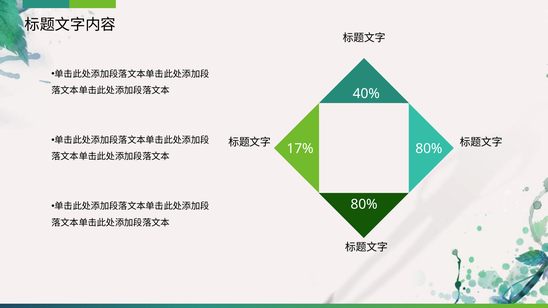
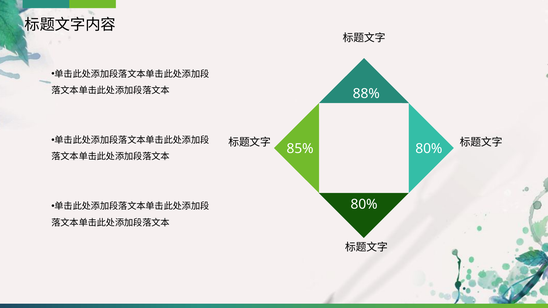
40%: 40% -> 88% (366, 94)
17%: 17% -> 85% (300, 149)
